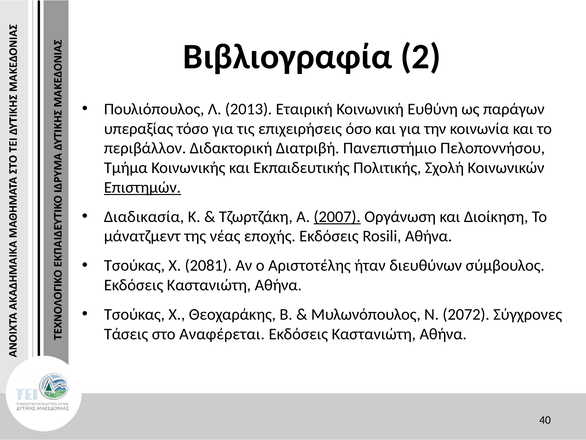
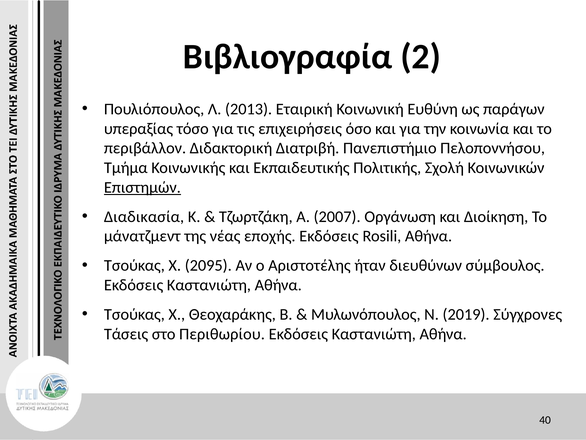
2007 underline: present -> none (337, 216)
2081: 2081 -> 2095 (208, 265)
2072: 2072 -> 2019 (466, 314)
Αναφέρεται: Αναφέρεται -> Περιθωρίου (222, 334)
